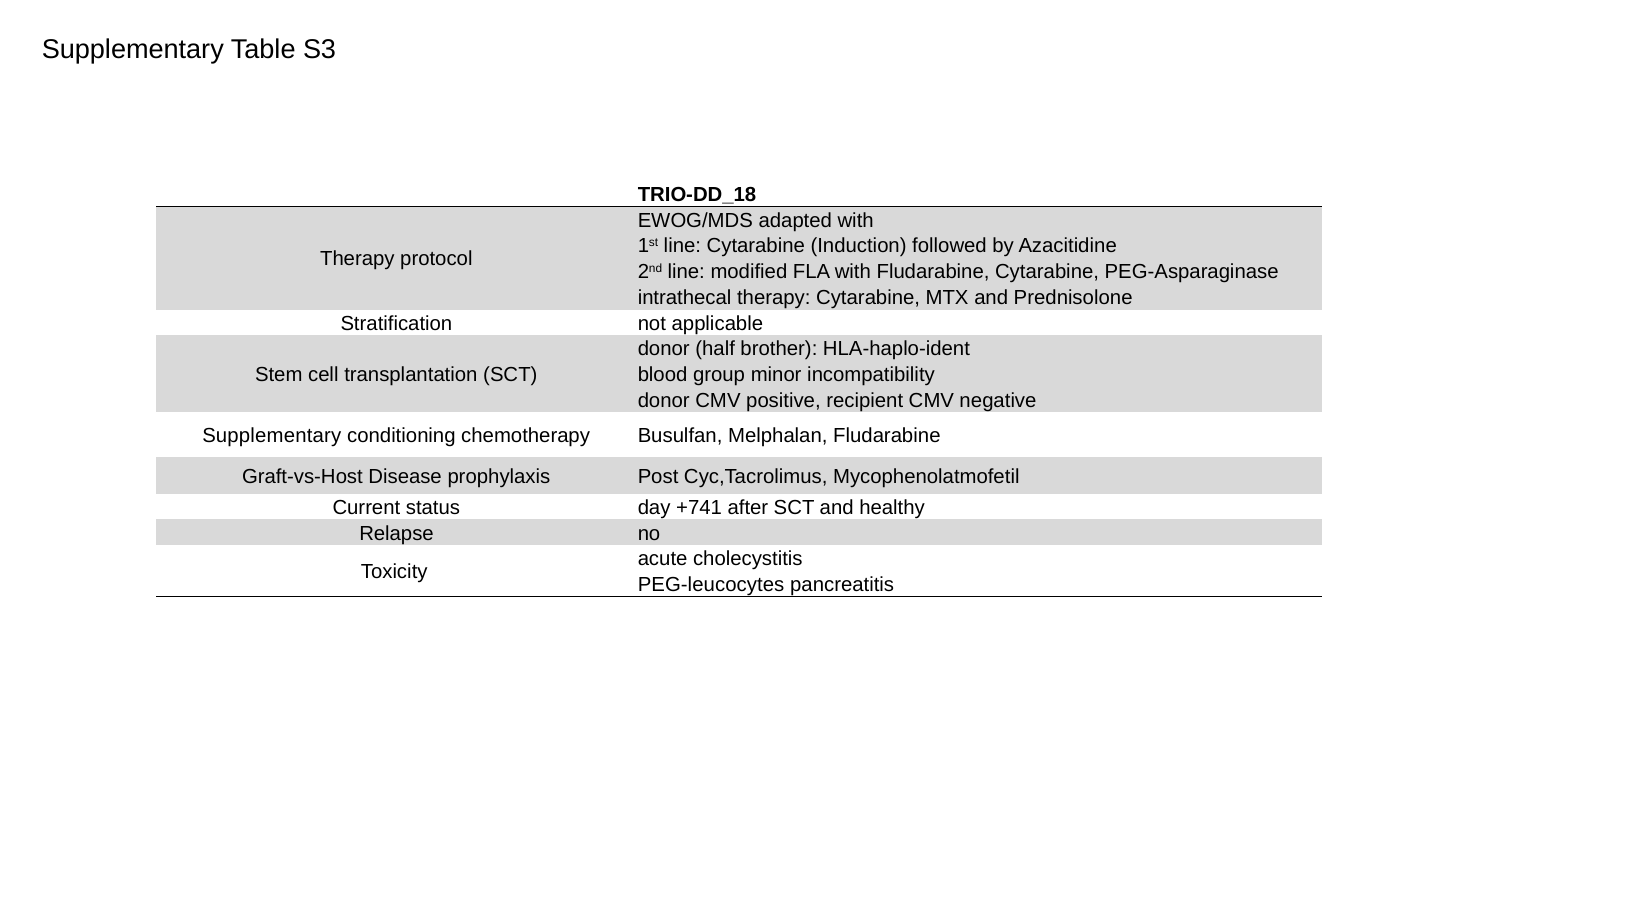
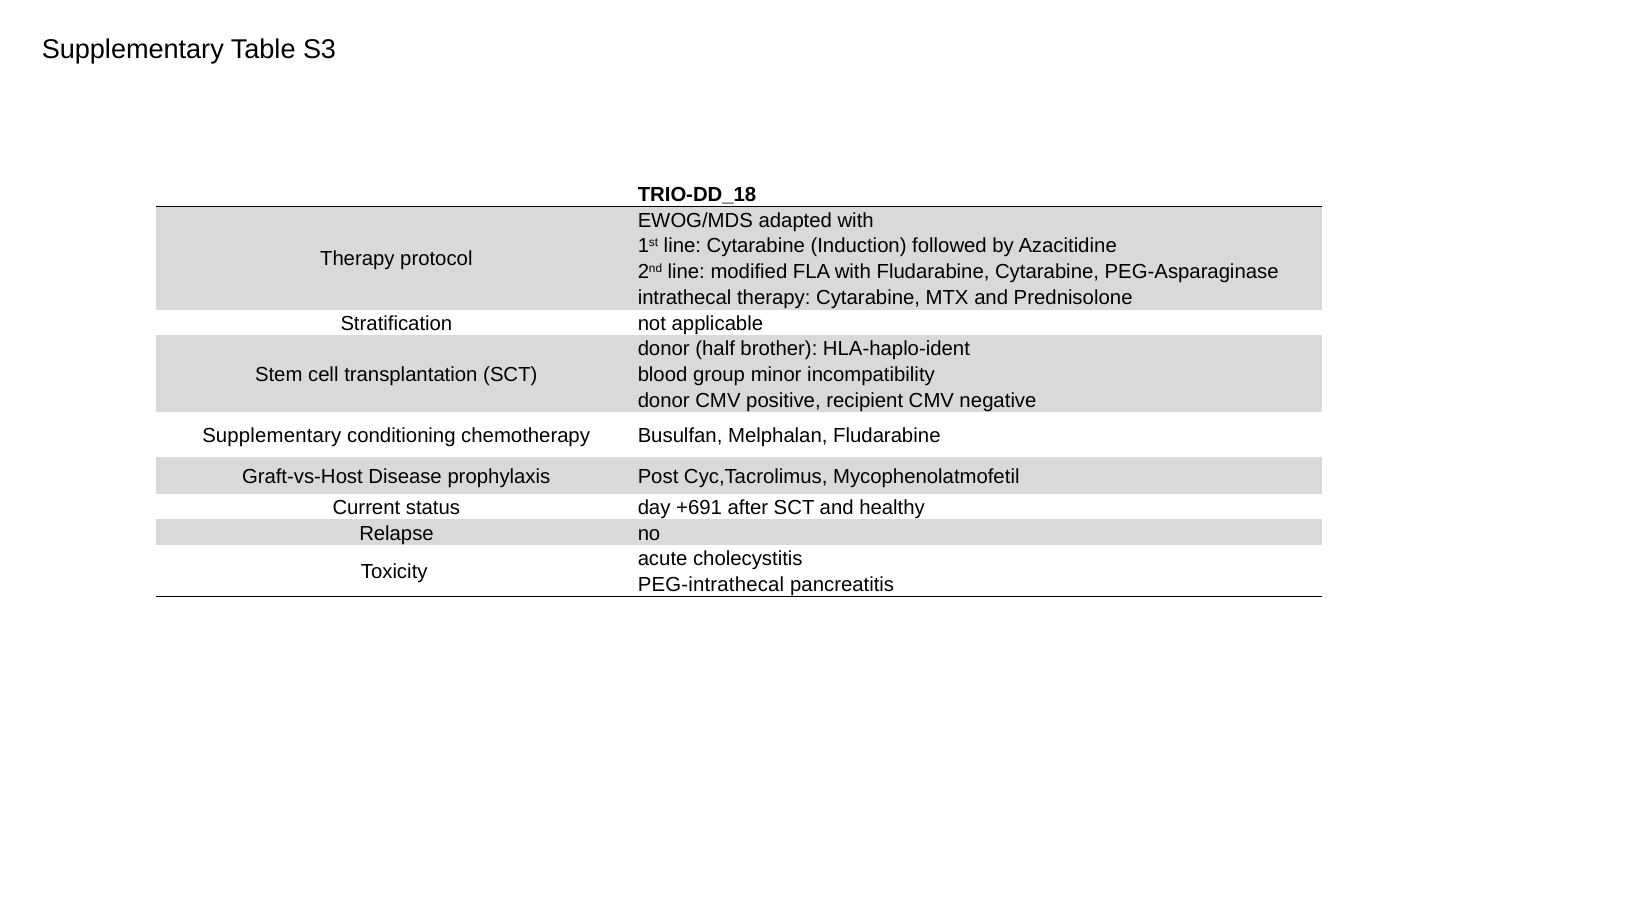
+741: +741 -> +691 (699, 508)
PEG-leucocytes: PEG-leucocytes -> PEG-intrathecal (711, 585)
